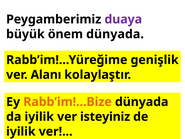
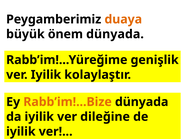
duaya colour: purple -> orange (123, 19)
ver Alanı: Alanı -> Iyilik (46, 75)
isteyiniz: isteyiniz -> dileğine (105, 117)
